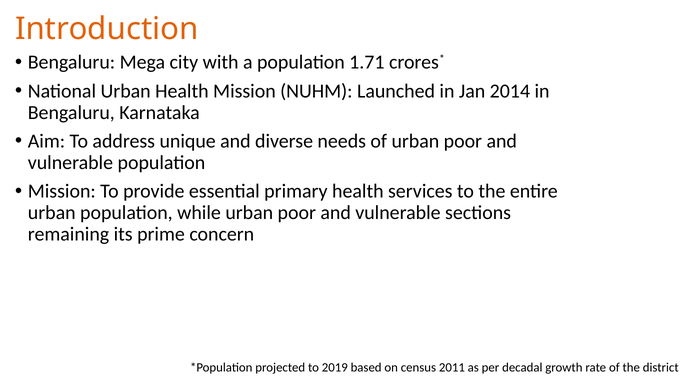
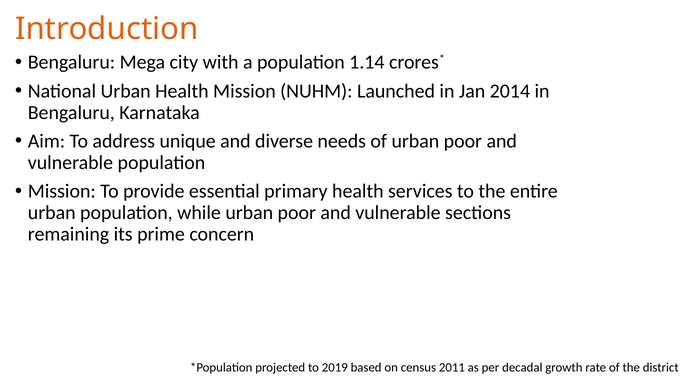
1.71: 1.71 -> 1.14 (367, 62)
